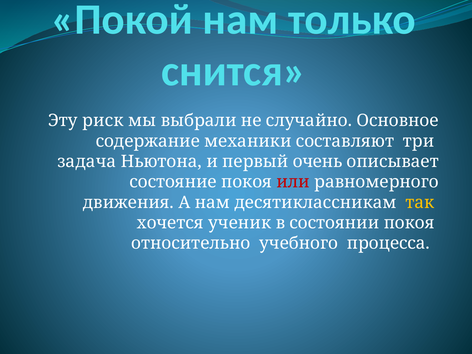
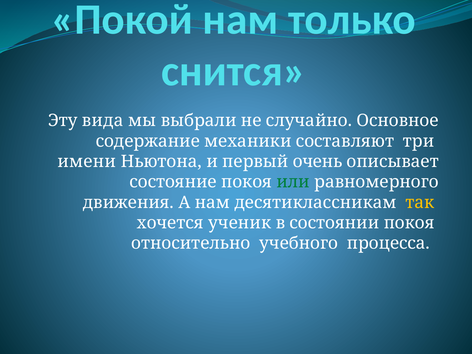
риск: риск -> вида (103, 121)
задача: задача -> имени (87, 162)
или colour: red -> green (293, 182)
